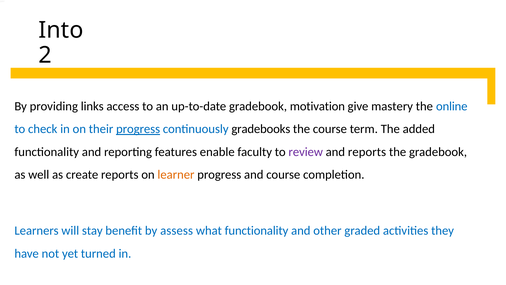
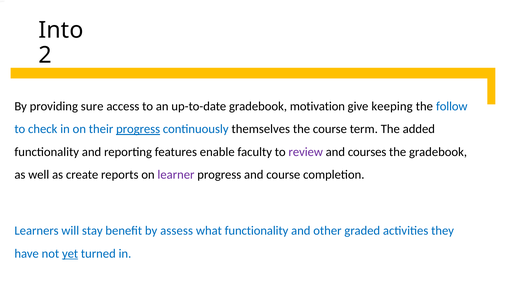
links: links -> sure (92, 106)
mastery: mastery -> keeping (392, 106)
online: online -> follow (452, 106)
gradebooks: gradebooks -> themselves (261, 129)
and reports: reports -> courses (367, 152)
learner colour: orange -> purple (176, 174)
yet underline: none -> present (70, 253)
